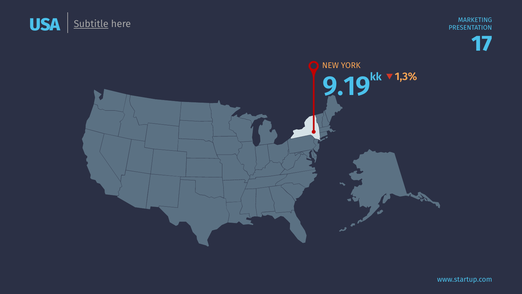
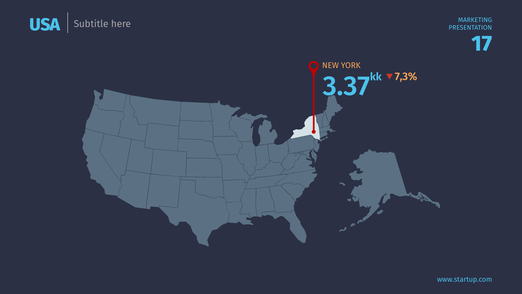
Subtitle underline: present -> none (91, 24)
1,3%: 1,3% -> 7,3% (406, 77)
9.19: 9.19 -> 3.37 (346, 86)
